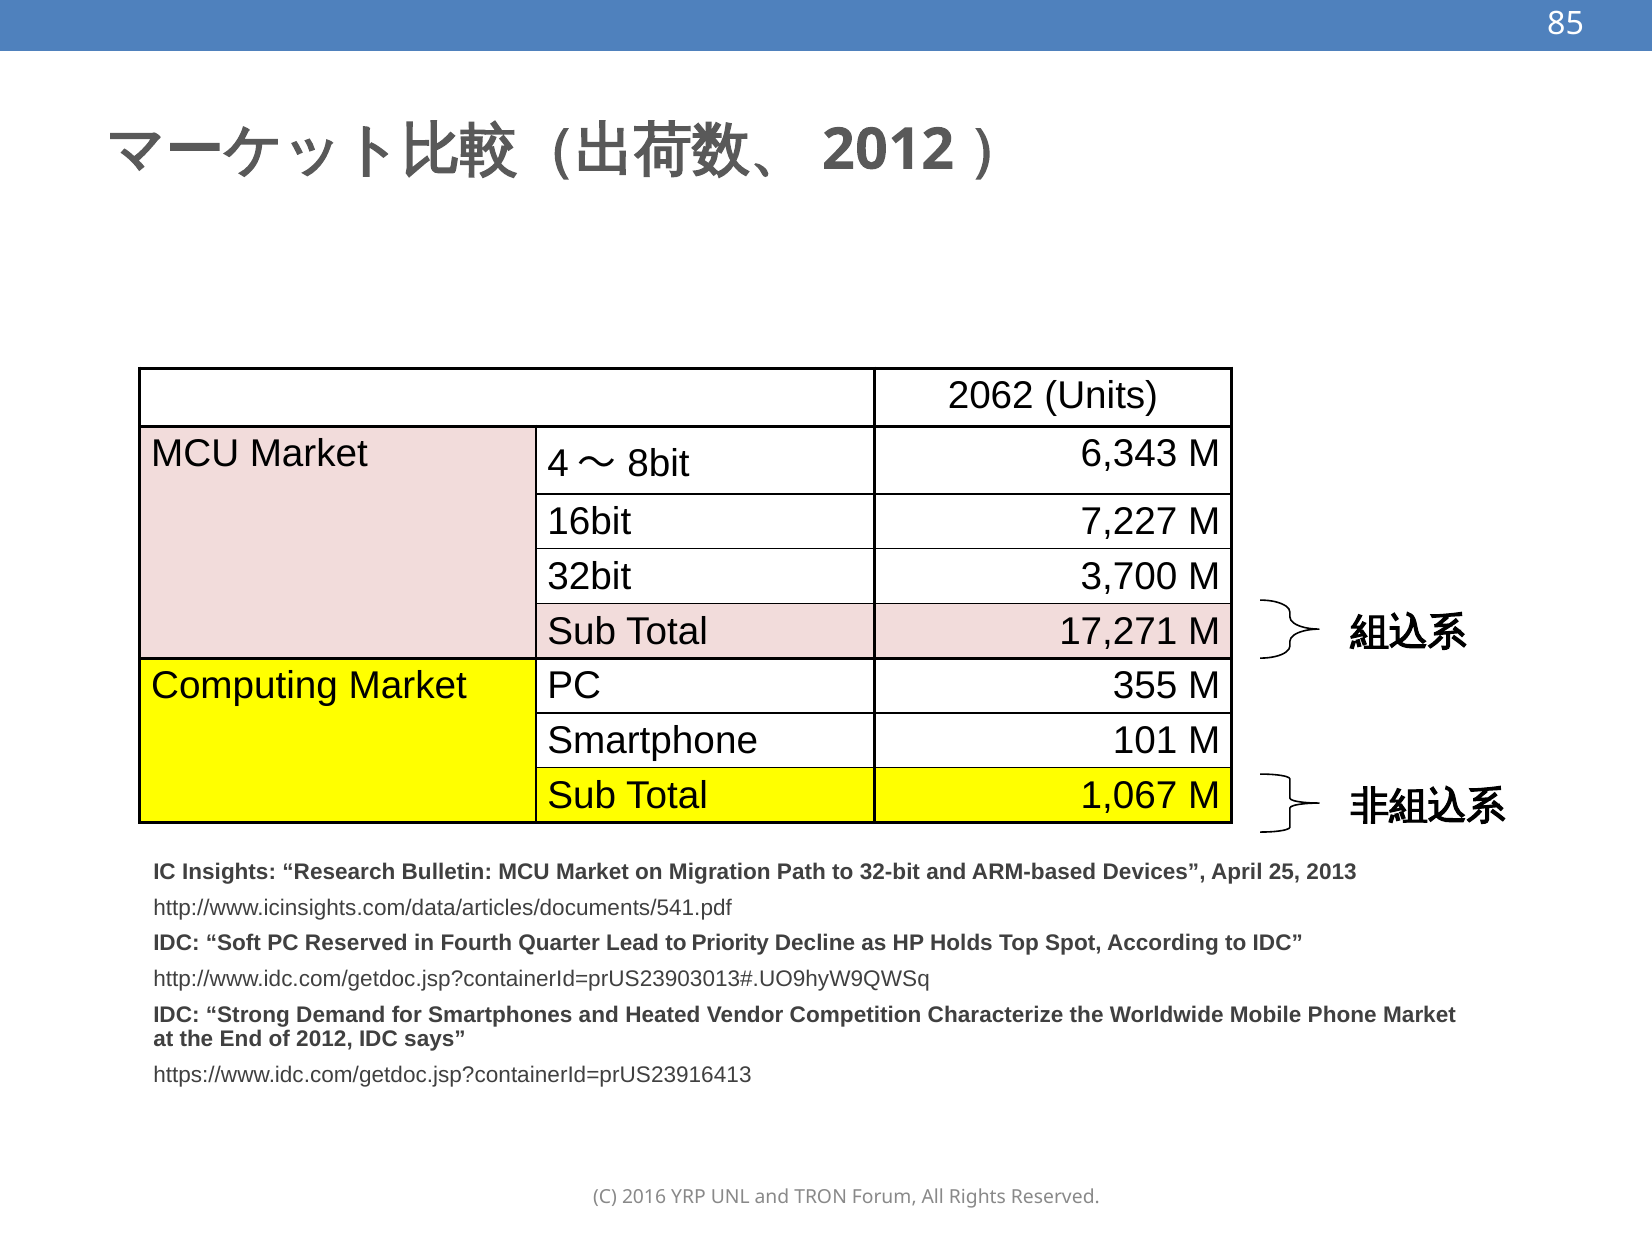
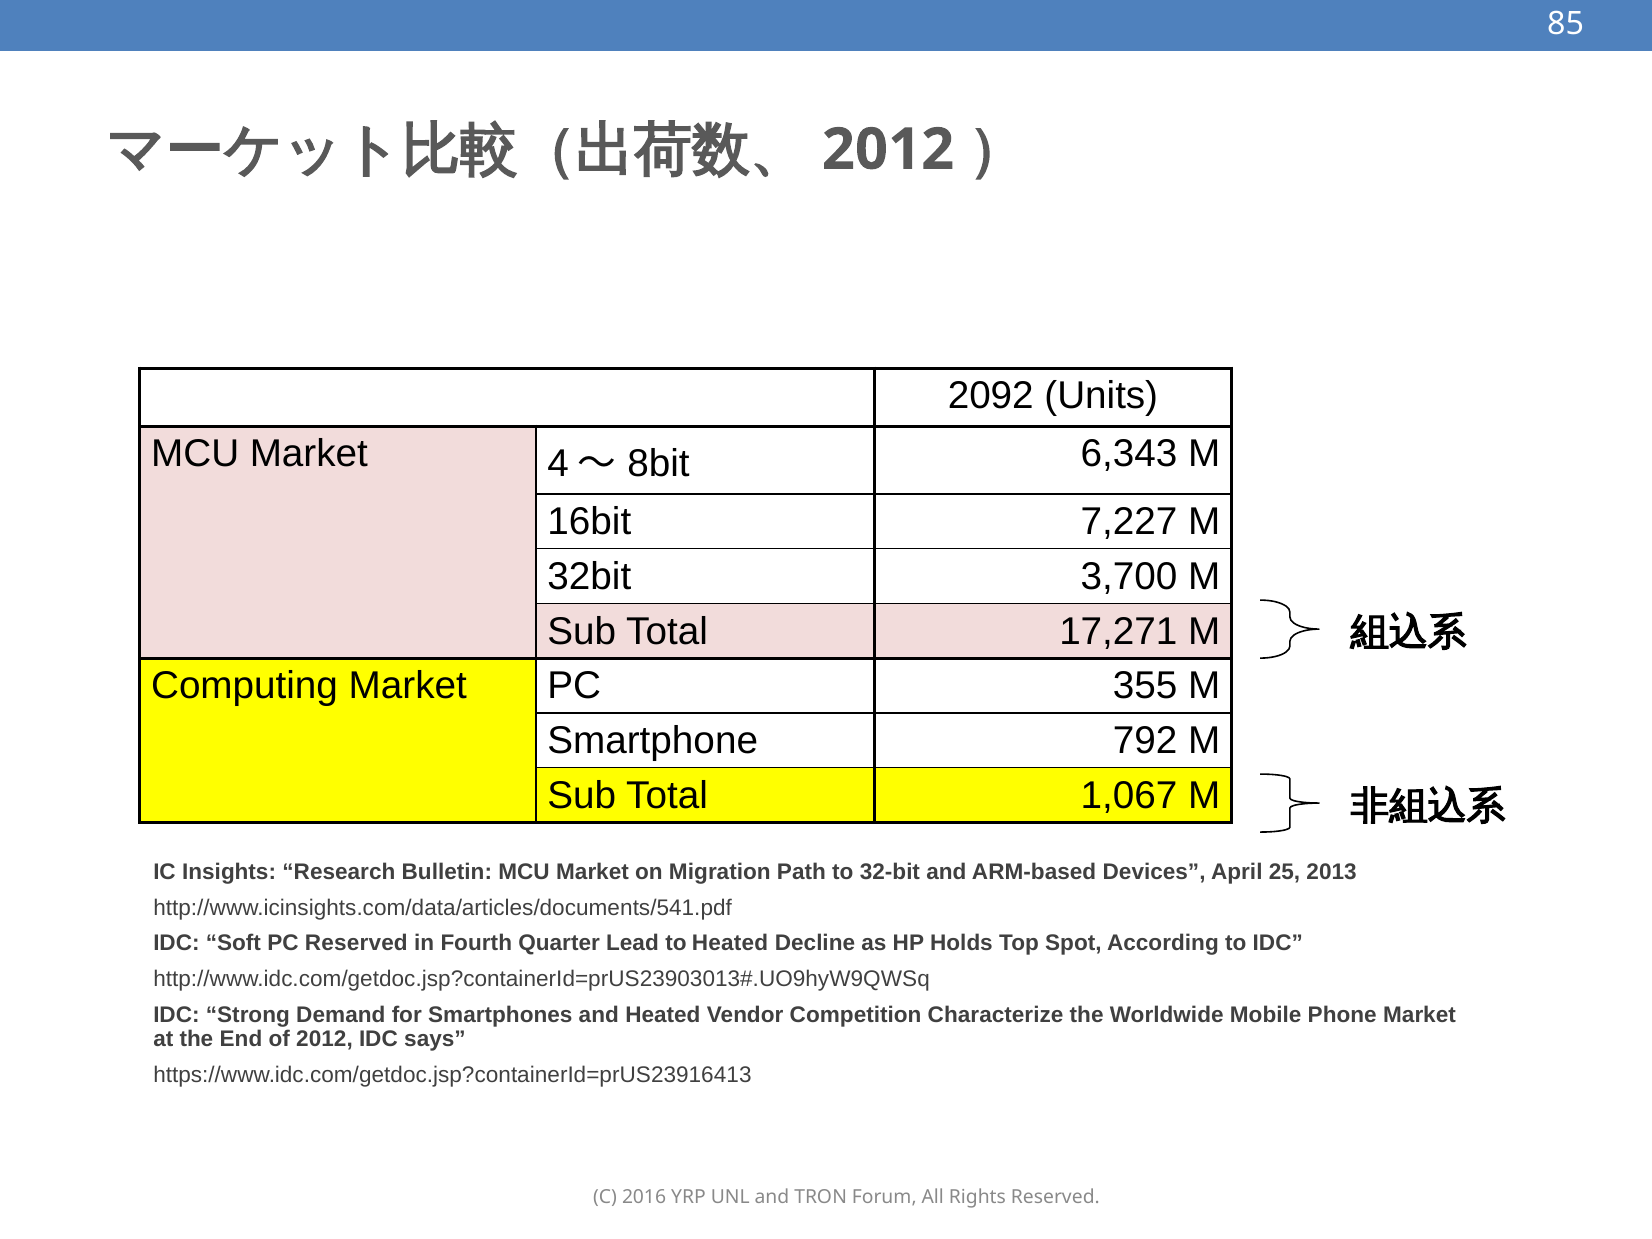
2062: 2062 -> 2092 (991, 396)
101: 101 -> 792 (1145, 741)
to Priority: Priority -> Heated (730, 944)
